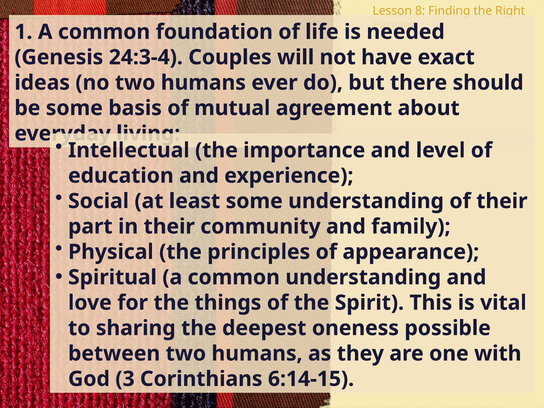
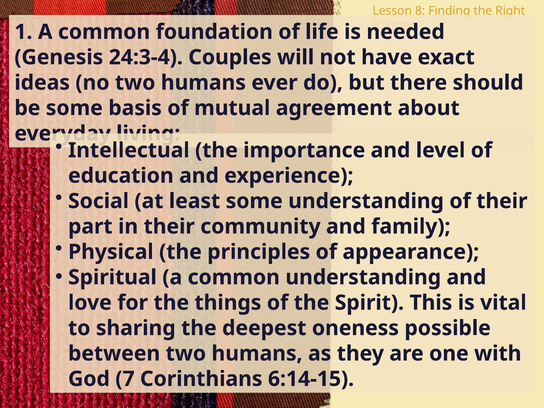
3: 3 -> 7 (125, 379)
